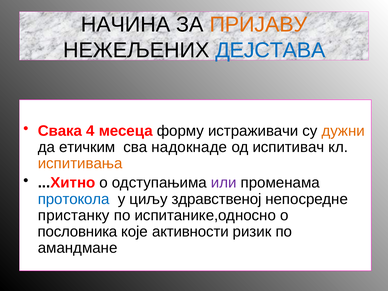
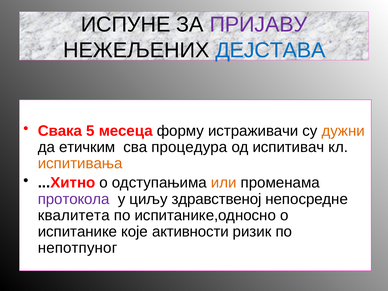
НАЧИНА: НАЧИНА -> ИСПУНЕ (126, 24)
ПРИЈАВУ colour: orange -> purple (258, 24)
4: 4 -> 5 (90, 131)
надокнаде: надокнаде -> процедура (189, 147)
или colour: purple -> orange (224, 183)
протокола colour: blue -> purple (74, 199)
пристанку: пристанку -> квалитета (74, 215)
пословника: пословника -> испитанике (77, 232)
амандмане: амандмане -> непотпуног (78, 248)
